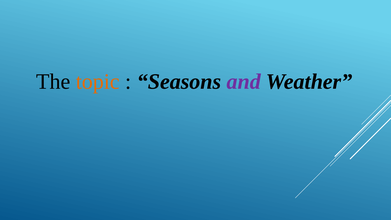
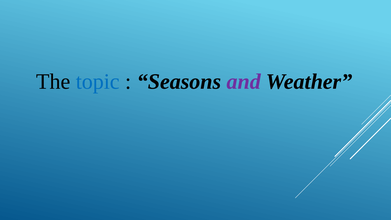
topic colour: orange -> blue (98, 81)
